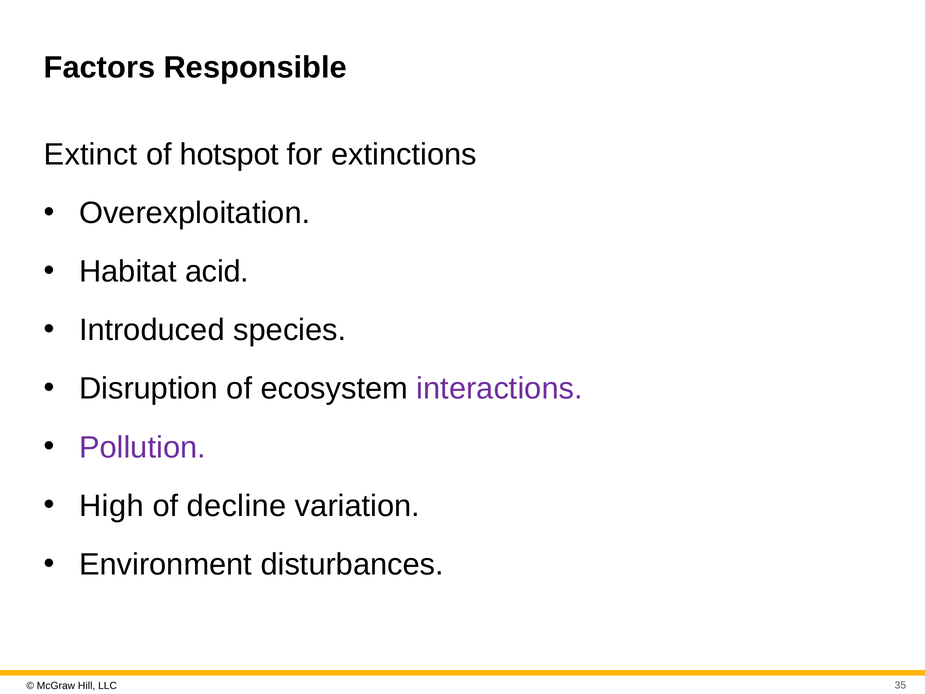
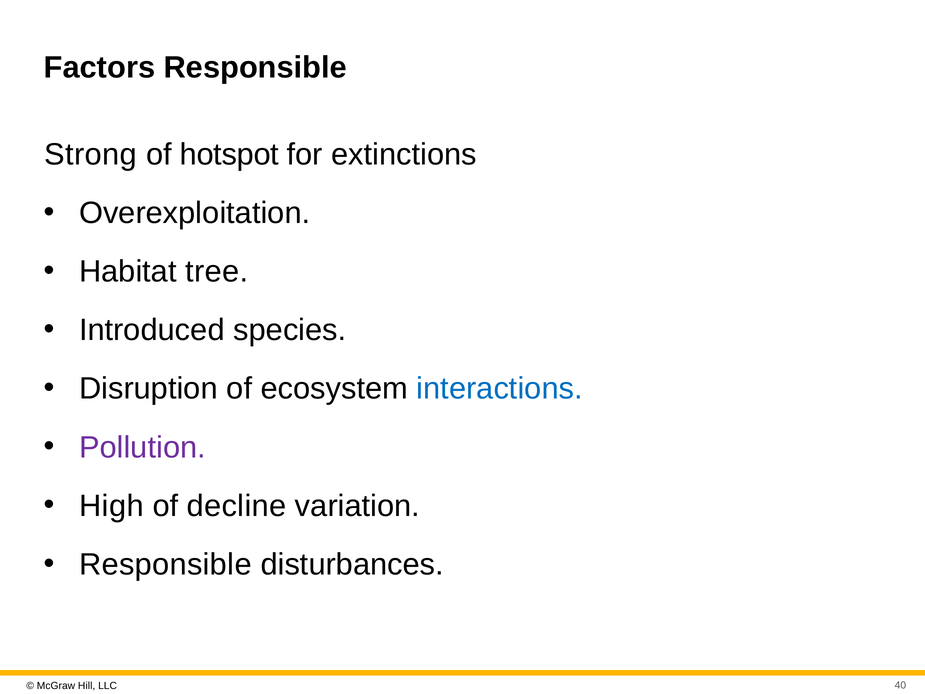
Extinct: Extinct -> Strong (91, 154)
acid: acid -> tree (217, 272)
interactions colour: purple -> blue (500, 389)
Environment: Environment -> Responsible (165, 564)
35: 35 -> 40 (900, 685)
